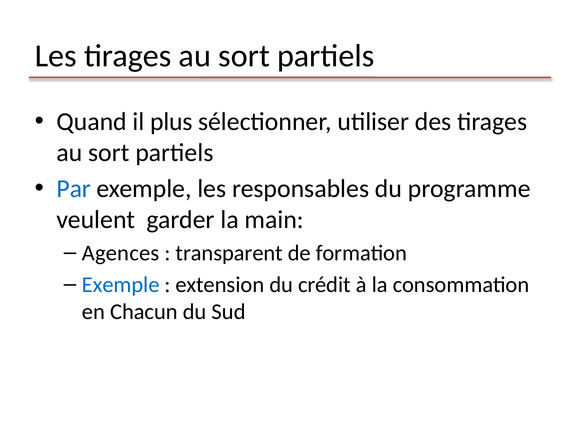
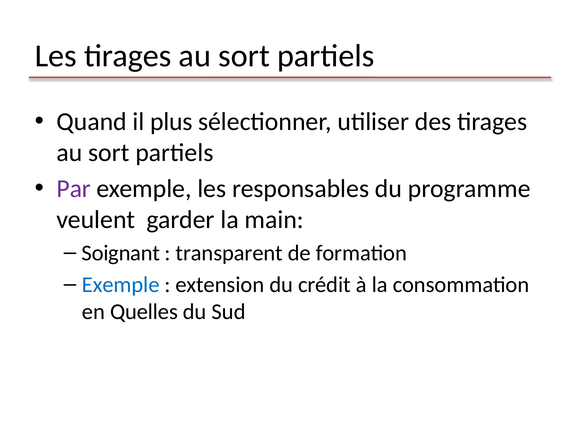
Par colour: blue -> purple (74, 189)
Agences: Agences -> Soignant (121, 253)
Chacun: Chacun -> Quelles (144, 312)
